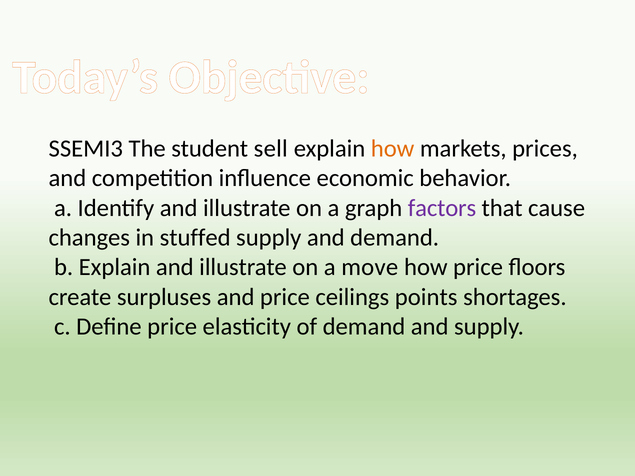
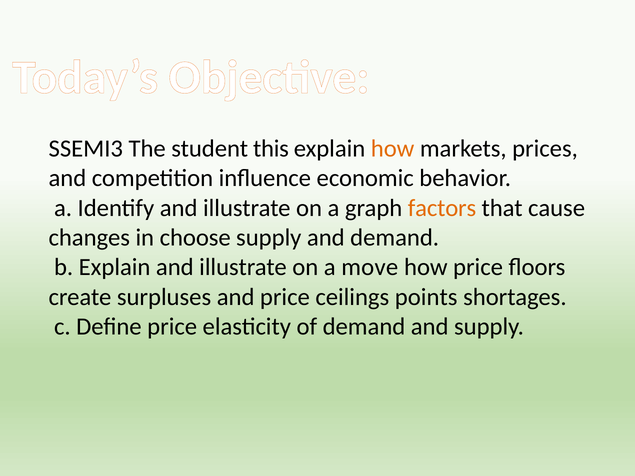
sell: sell -> this (271, 149)
factors colour: purple -> orange (442, 208)
stuffed: stuffed -> choose (195, 238)
